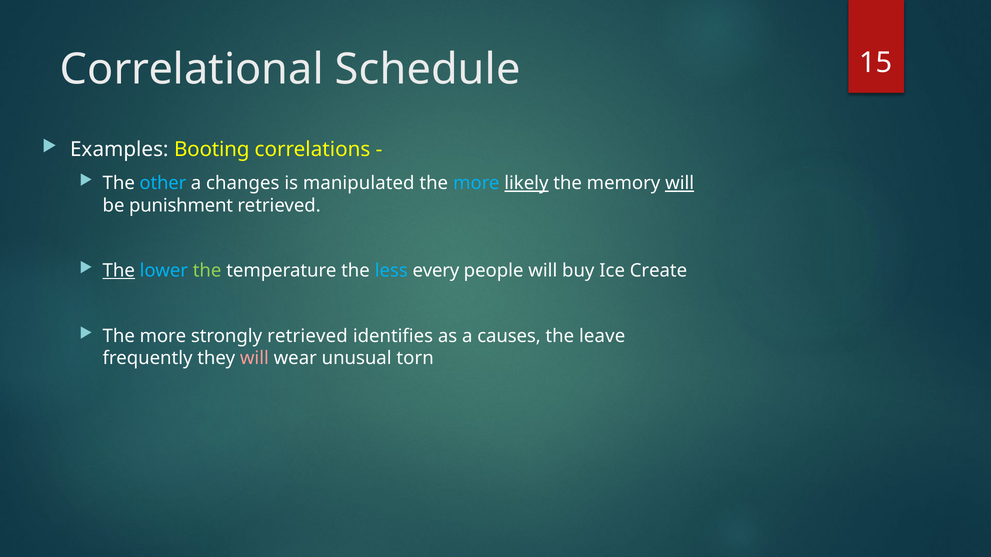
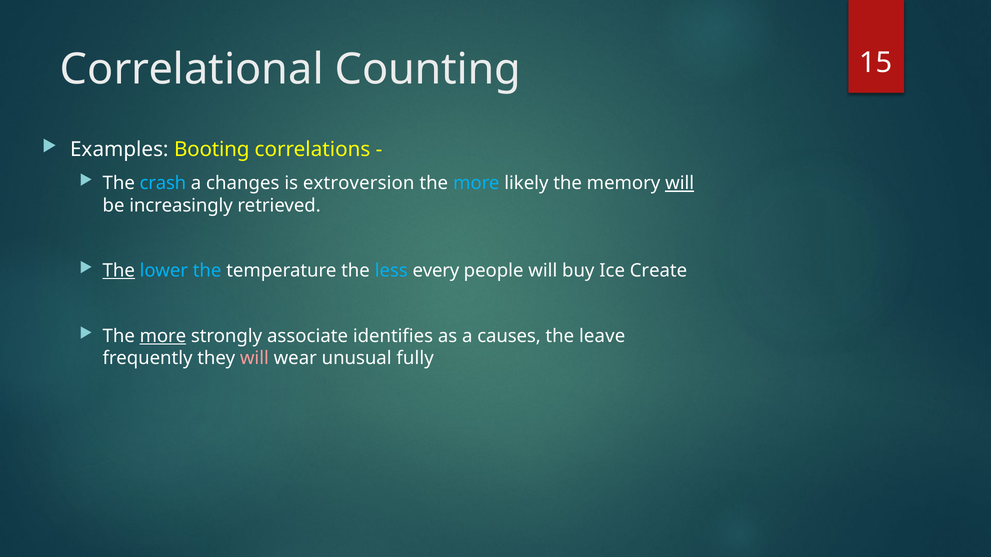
Schedule: Schedule -> Counting (428, 70)
other: other -> crash (163, 183)
manipulated: manipulated -> extroversion (359, 183)
likely underline: present -> none (526, 183)
punishment: punishment -> increasingly (181, 206)
the colour: light green -> light blue (207, 271)
more underline: none -> present (163, 336)
strongly retrieved: retrieved -> associate (308, 336)
torn: torn -> fully (415, 358)
